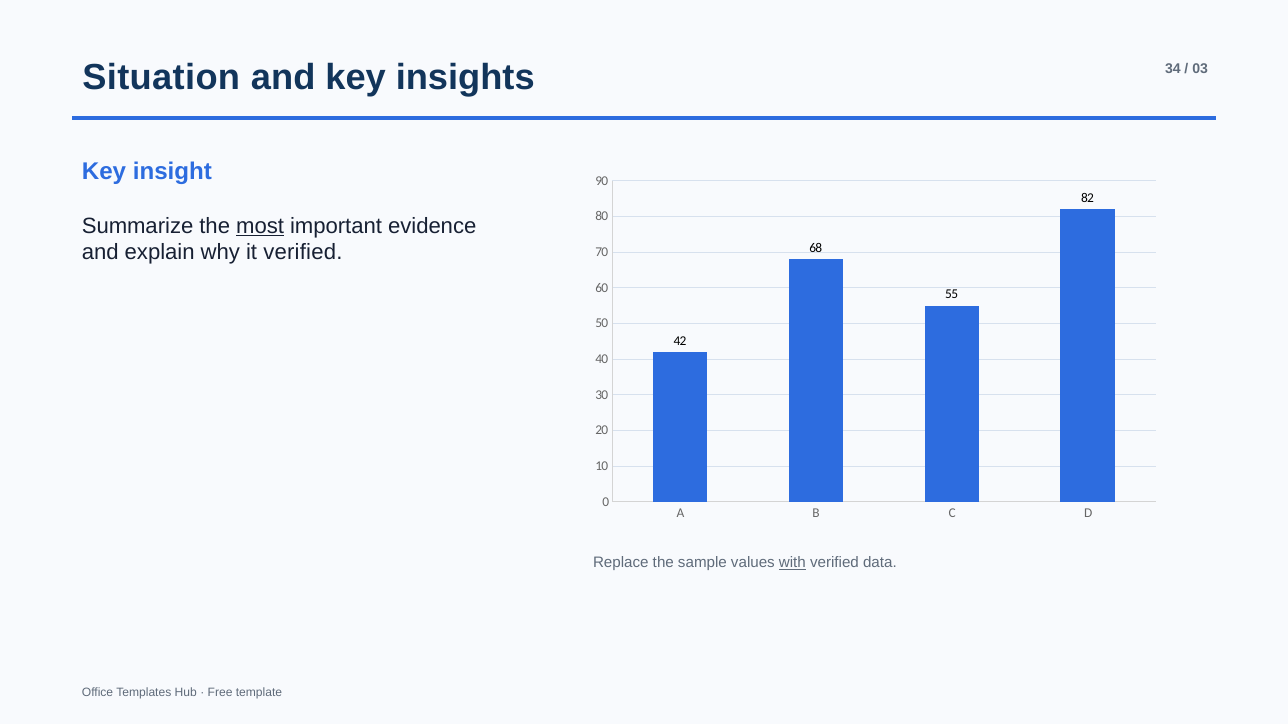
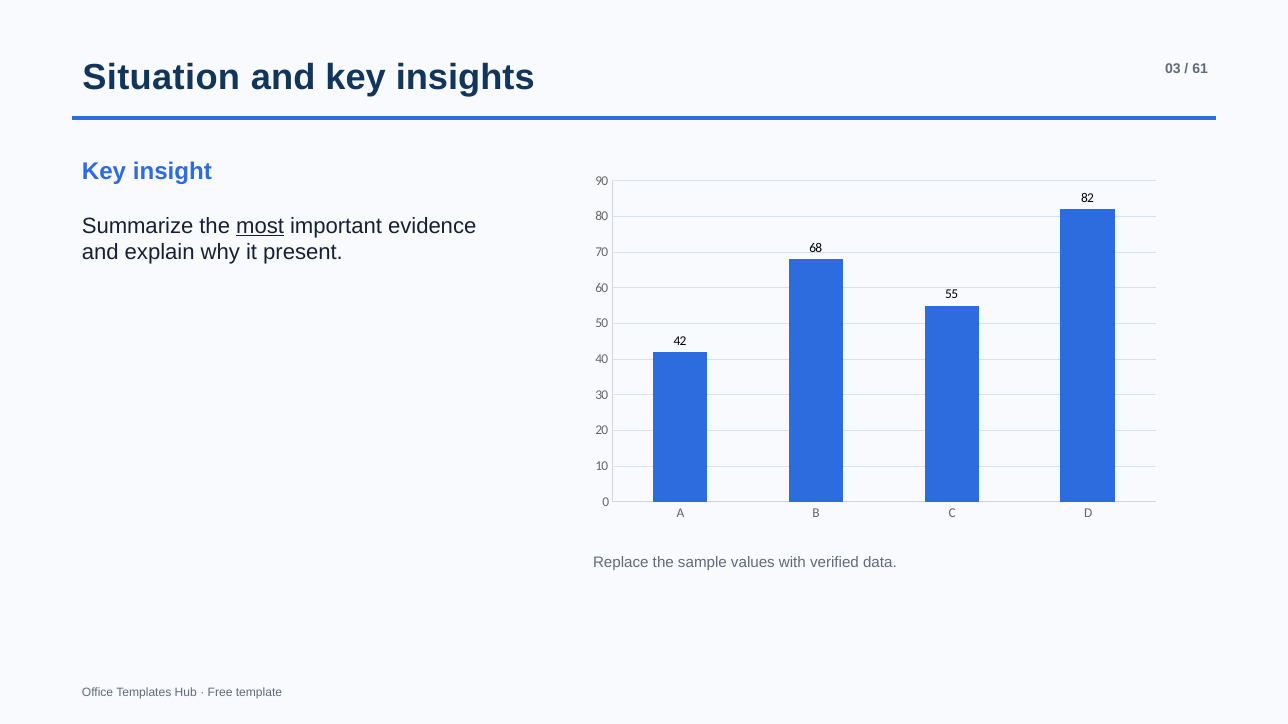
34: 34 -> 03 (1173, 69)
03: 03 -> 61 (1200, 69)
it verified: verified -> present (303, 252)
with underline: present -> none (792, 563)
